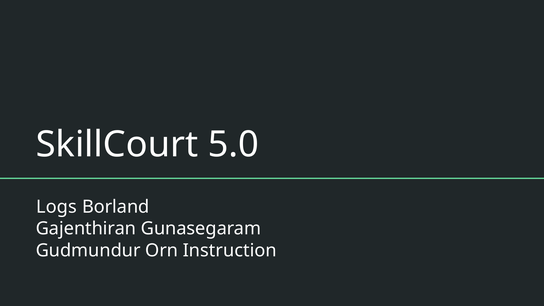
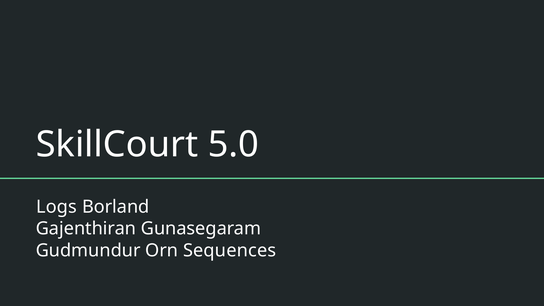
Instruction: Instruction -> Sequences (230, 250)
